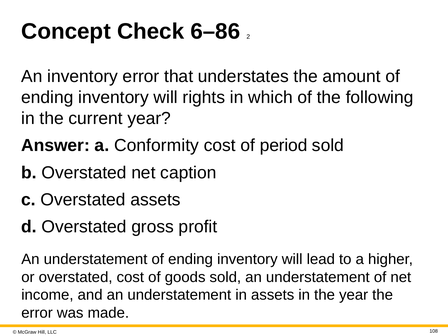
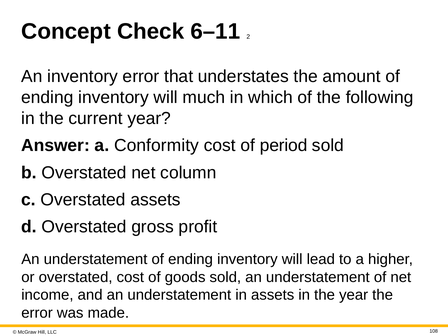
6–86: 6–86 -> 6–11 (215, 31)
rights: rights -> much (204, 97)
caption: caption -> column (188, 173)
